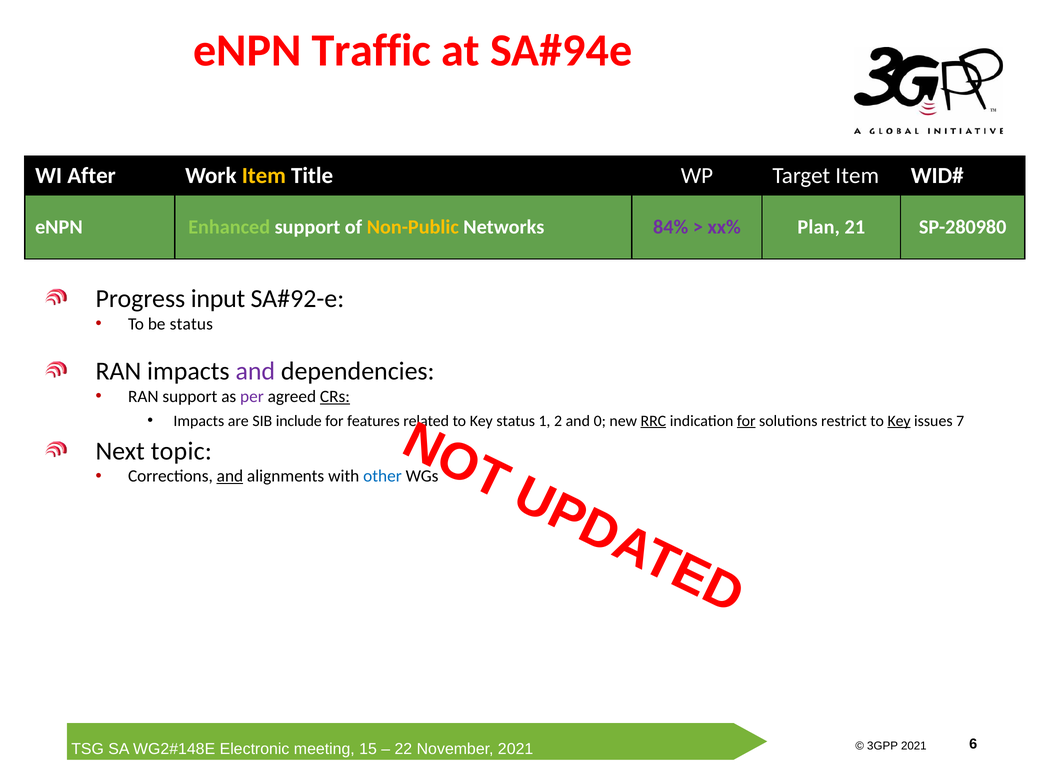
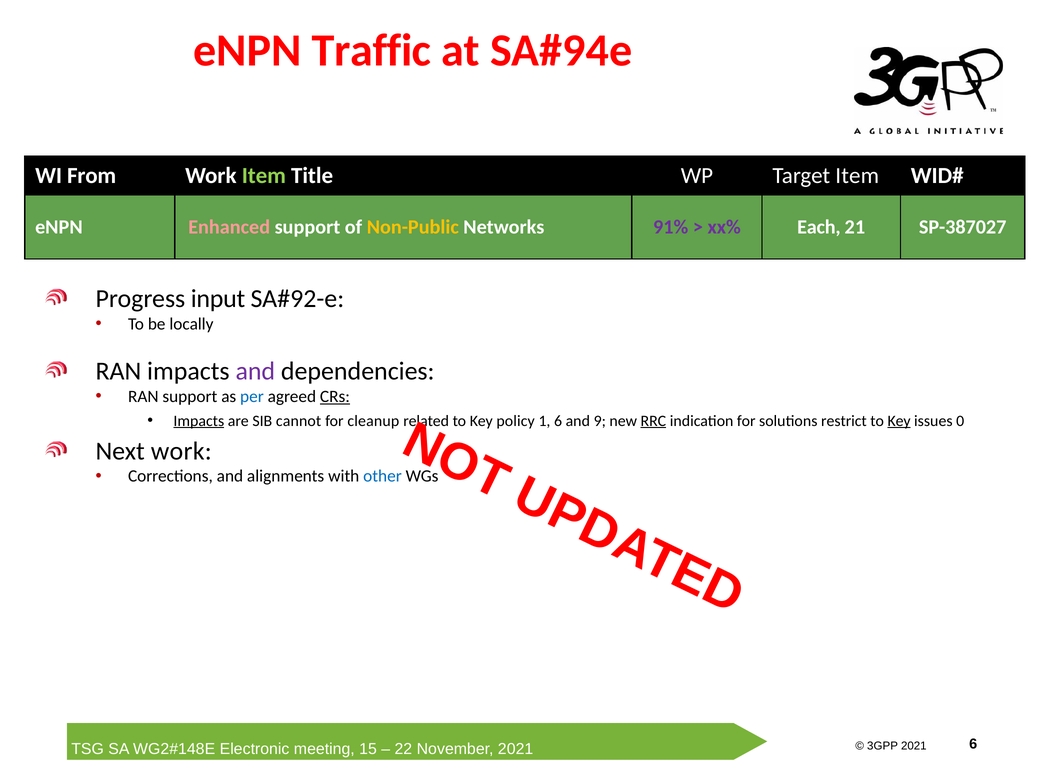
After: After -> From (92, 176)
Item colour: yellow -> light green (264, 176)
Enhanced colour: light green -> pink (229, 227)
84%: 84% -> 91% (671, 227)
Plan: Plan -> Each (819, 227)
SP-280980: SP-280980 -> SP-387027 (963, 227)
be status: status -> locally (191, 324)
per colour: purple -> blue (252, 397)
Impacts underline: none -> present (199, 421)
include: include -> cannot (299, 421)
features: features -> cleanup (373, 421)
Key status: status -> policy (516, 421)
1 2: 2 -> 6 (558, 421)
0: 0 -> 9 (600, 421)
for underline: present -> none (746, 421)
7: 7 -> 0 (960, 421)
Next topic: topic -> work (181, 451)
and underline: present -> none (230, 477)
